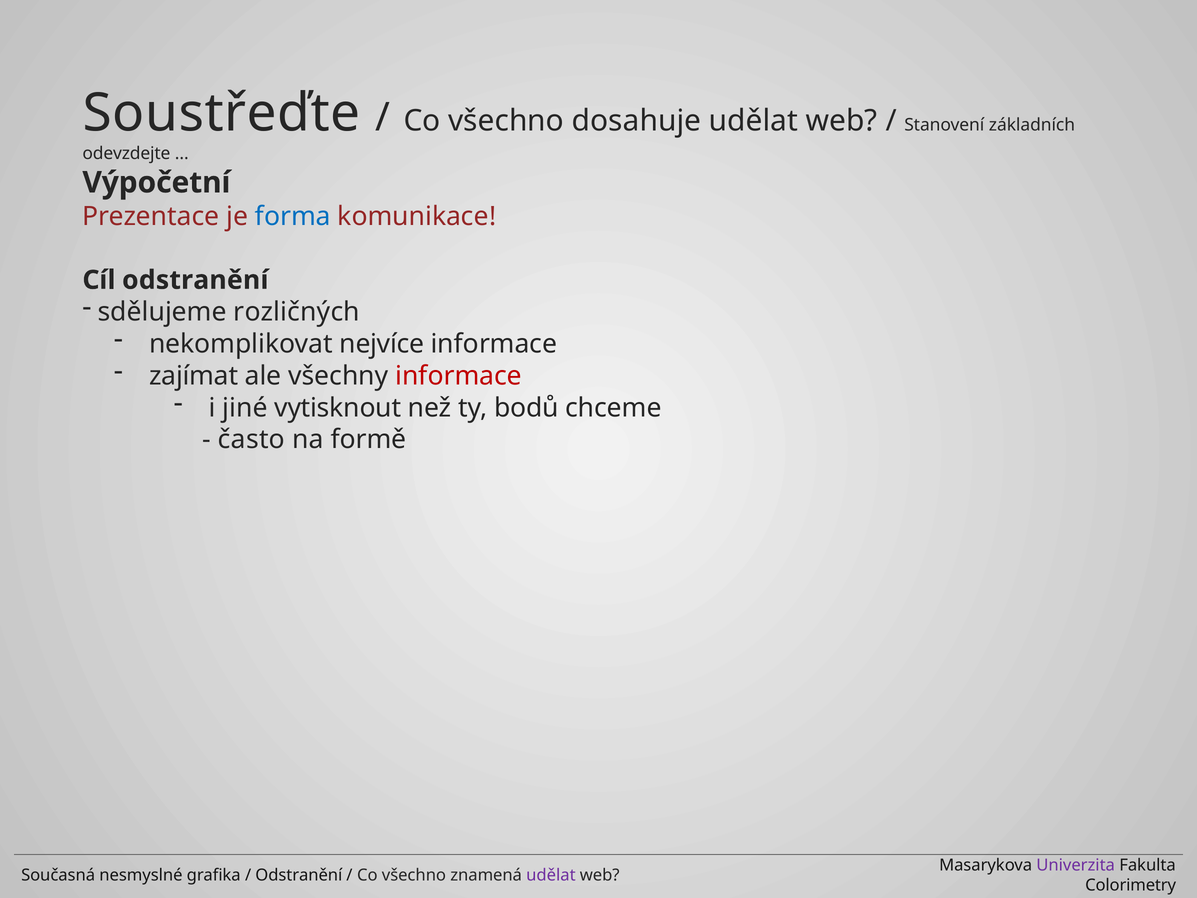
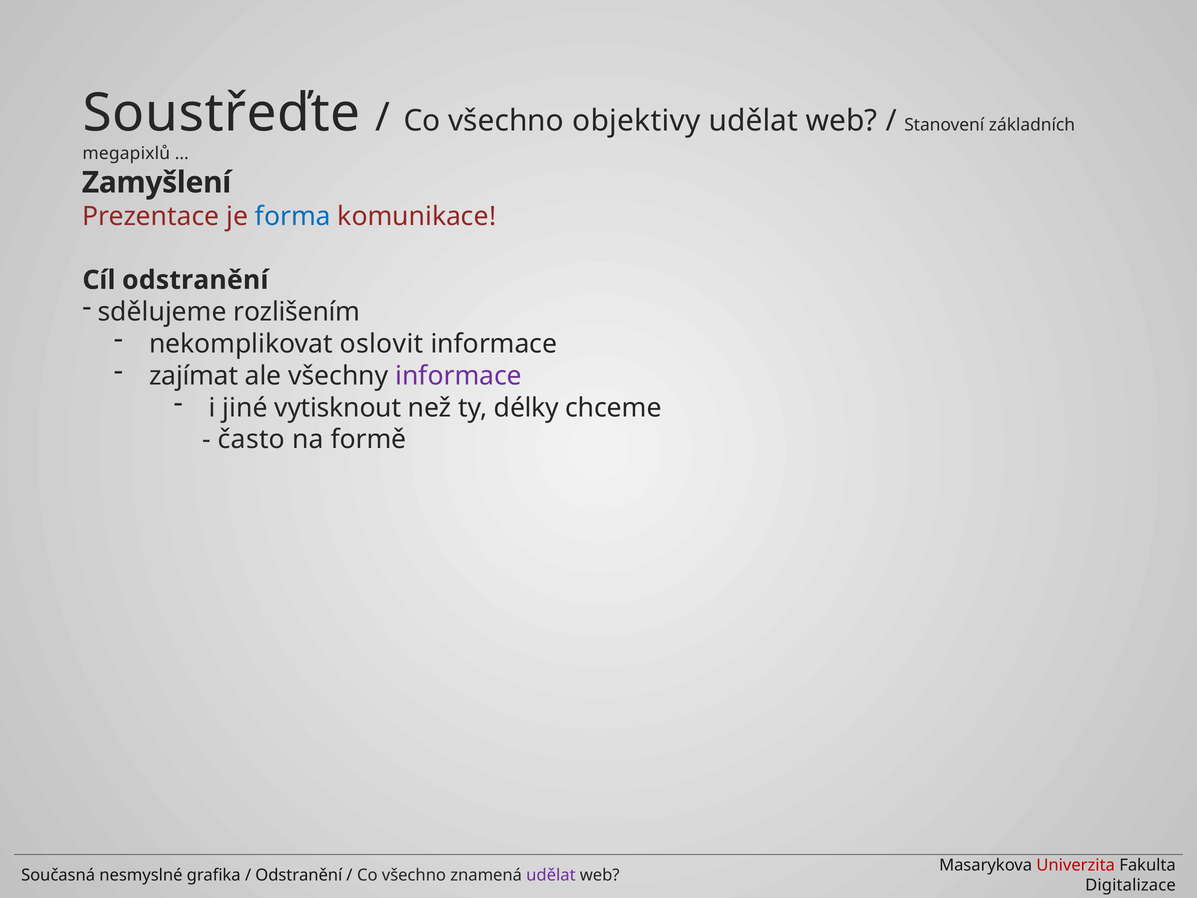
dosahuje: dosahuje -> objektivy (636, 121)
odevzdejte: odevzdejte -> megapixlů (126, 153)
Výpočetní: Výpočetní -> Zamyšlení (157, 183)
rozličných: rozličných -> rozlišením (297, 312)
nejvíce: nejvíce -> oslovit (382, 344)
informace colour: red -> purple (459, 376)
bodů: bodů -> délky (526, 408)
Univerzita colour: purple -> red (1076, 865)
Colorimetry: Colorimetry -> Digitalizace (1130, 885)
